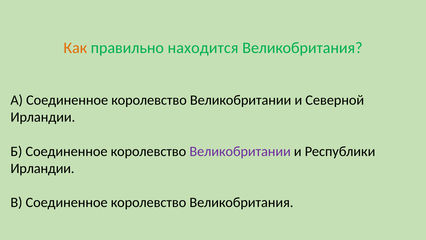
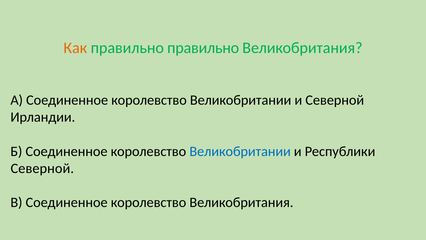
правильно находится: находится -> правильно (203, 48)
Великобритании colour: purple -> blue (240, 151)
Ирландии: Ирландии -> Северной (42, 168)
